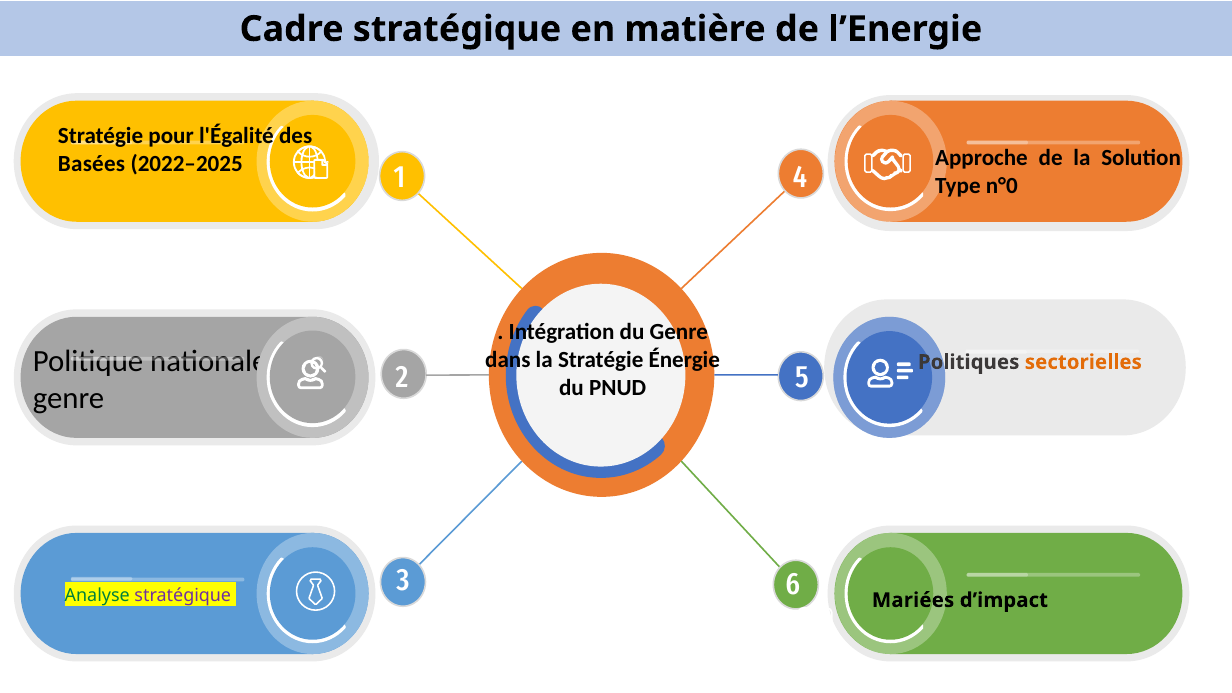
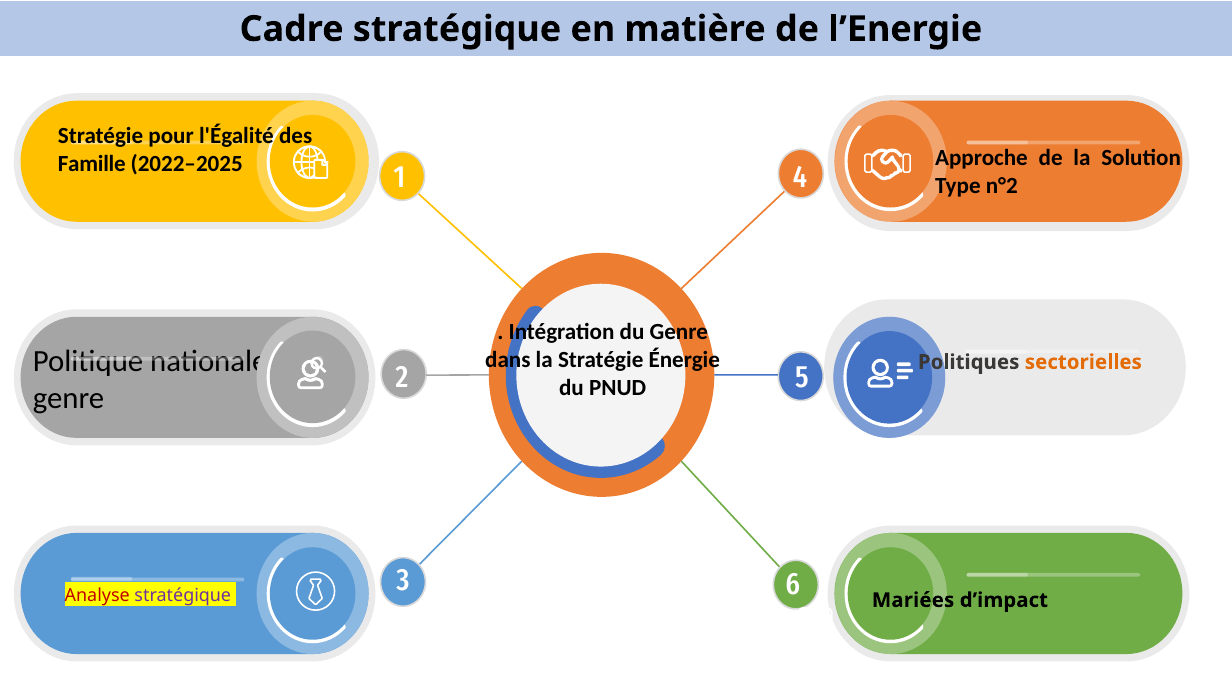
Basées: Basées -> Famille (92, 164)
n°0: n°0 -> n°2 (1002, 186)
Analyse colour: green -> red (97, 595)
